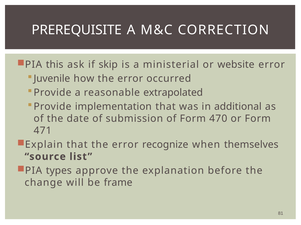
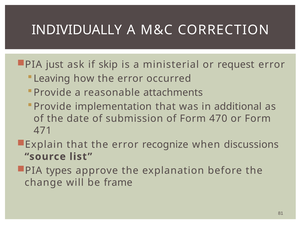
PREREQUISITE: PREREQUISITE -> INDIVIDUALLY (77, 30)
this: this -> just (55, 65)
website: website -> request (236, 65)
Juvenile: Juvenile -> Leaving (52, 79)
extrapolated: extrapolated -> attachments (173, 93)
themselves: themselves -> discussions (251, 145)
